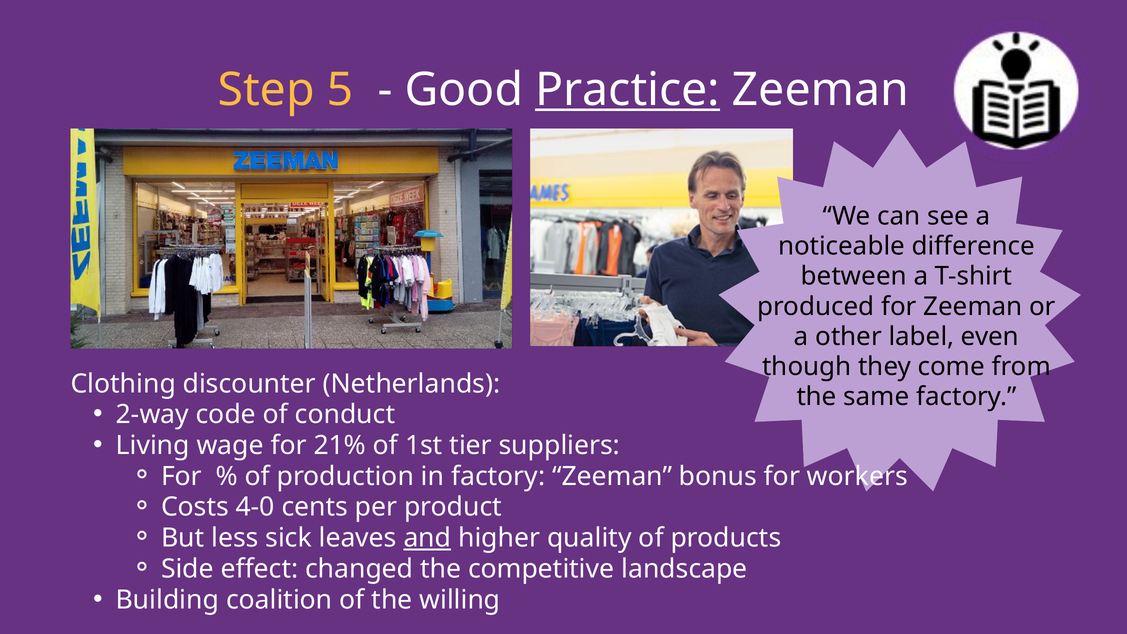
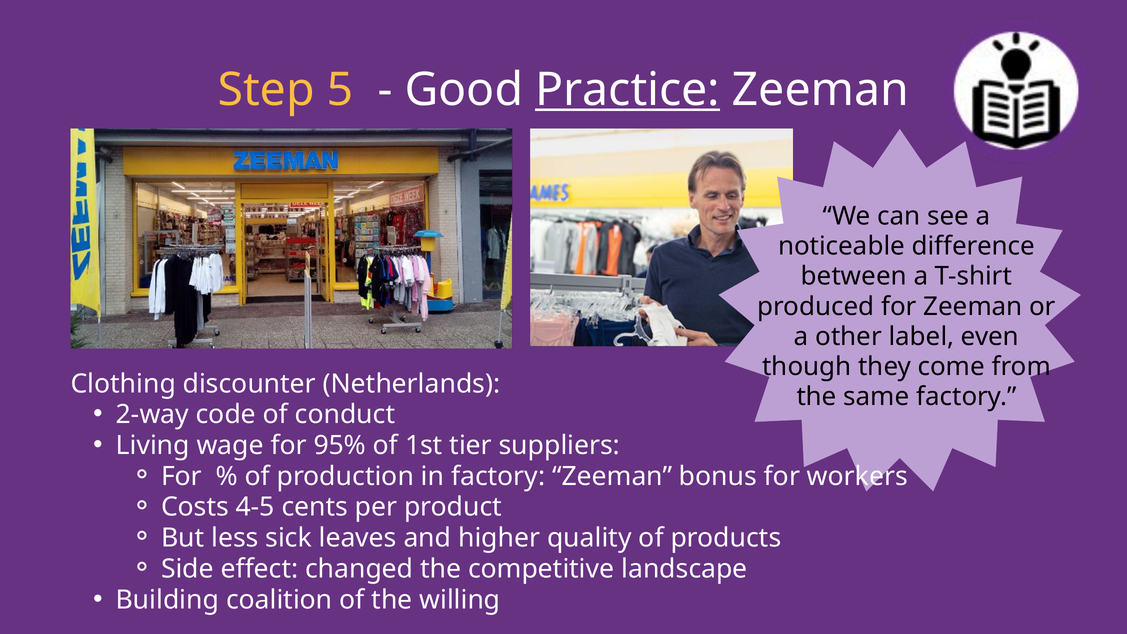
21%: 21% -> 95% (340, 445)
4-0: 4-0 -> 4-5 (255, 507)
and underline: present -> none (427, 538)
